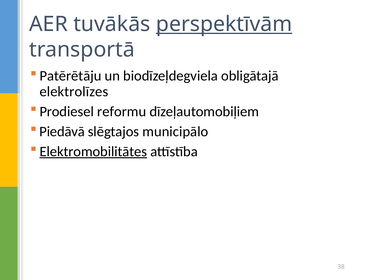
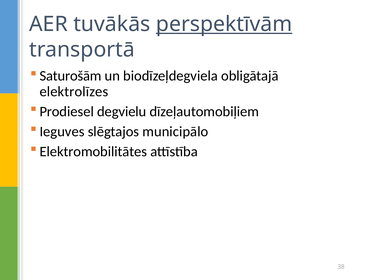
Patērētāju: Patērētāju -> Saturošām (71, 76)
reformu: reformu -> degvielu (122, 112)
Piedāvā: Piedāvā -> Ieguves (62, 132)
Elektromobilitātes underline: present -> none (93, 152)
